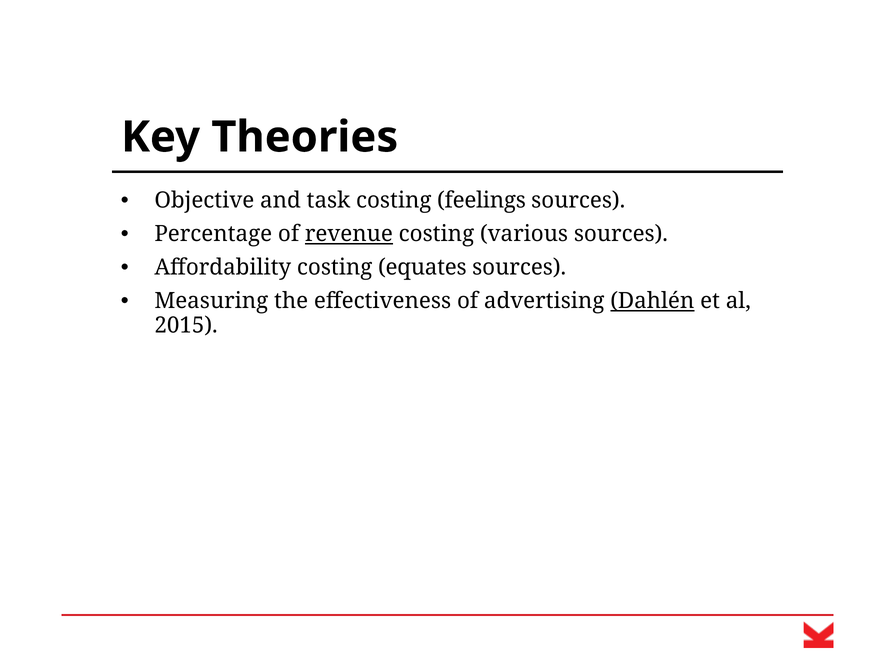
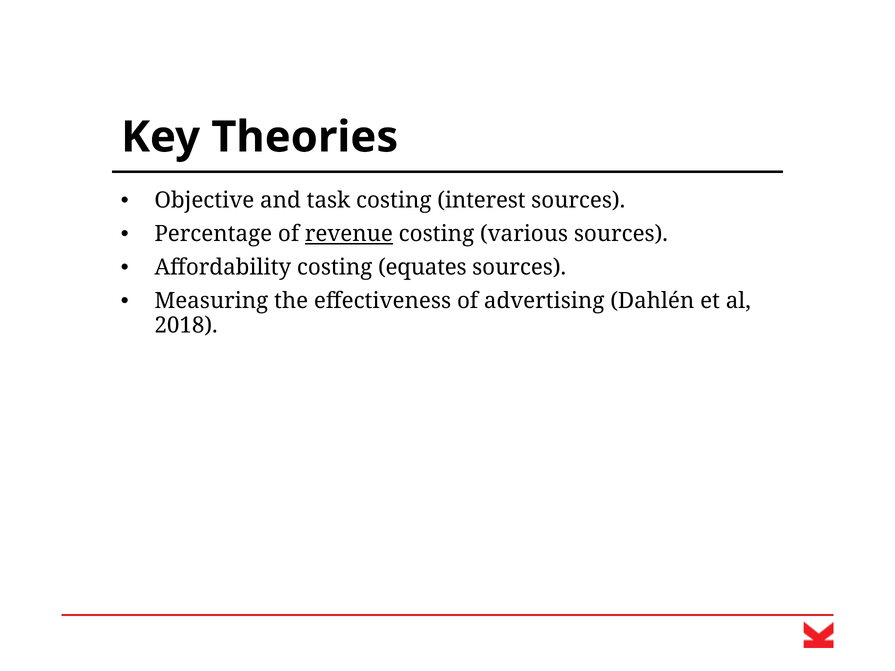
feelings: feelings -> interest (481, 201)
Dahlén underline: present -> none (652, 301)
2015: 2015 -> 2018 (186, 325)
